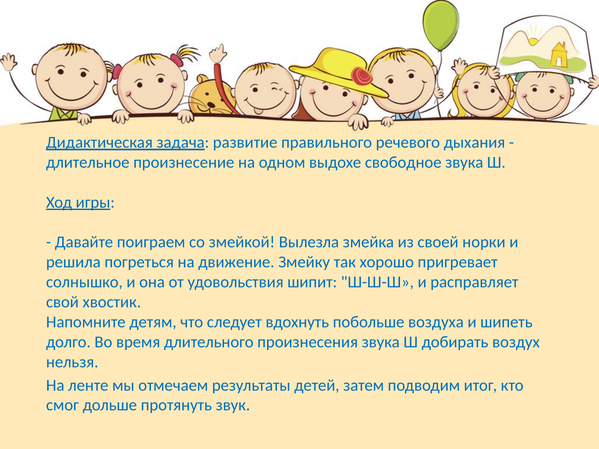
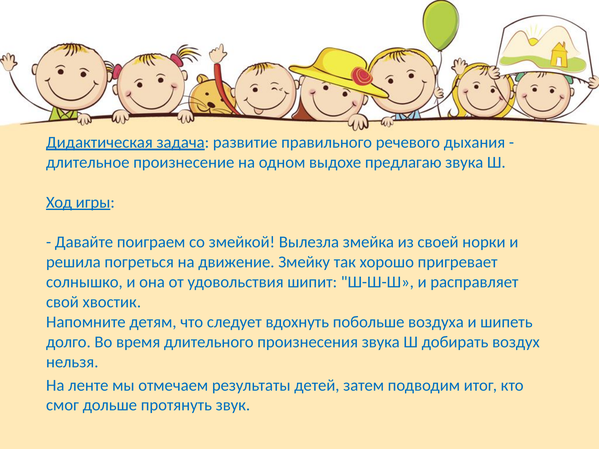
свободное: свободное -> предлагаю (403, 162)
